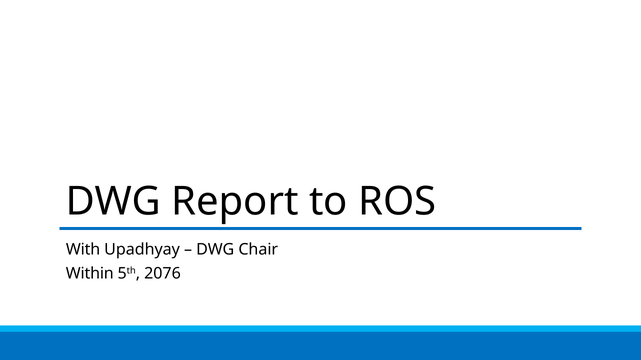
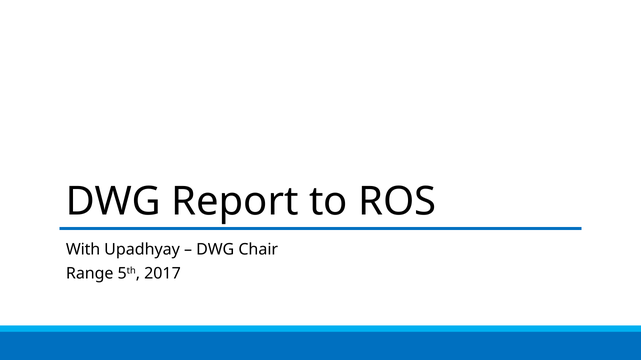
Within: Within -> Range (90, 274)
2076: 2076 -> 2017 (163, 274)
